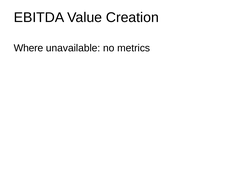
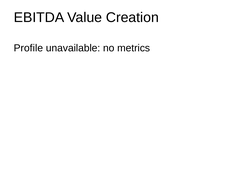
Where: Where -> Profile (28, 48)
